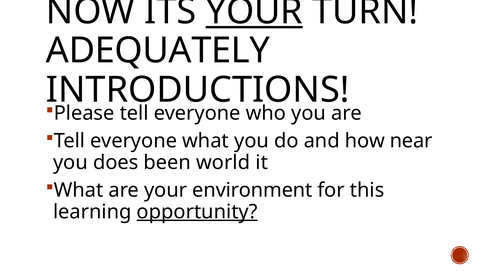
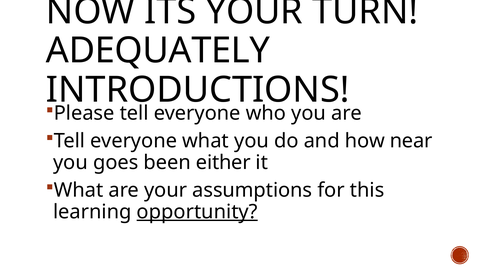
YOUR underline: present -> none (254, 12)
does: does -> goes (116, 162)
world: world -> either (223, 162)
environment: environment -> assumptions (252, 190)
